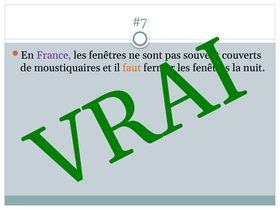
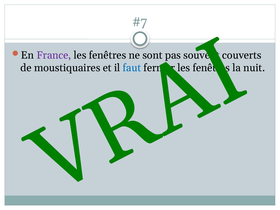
faut colour: orange -> blue (132, 68)
